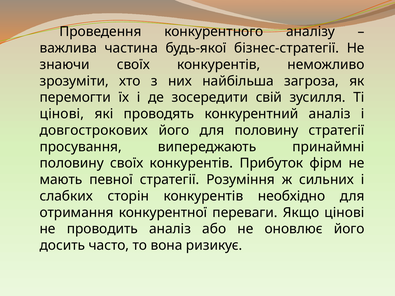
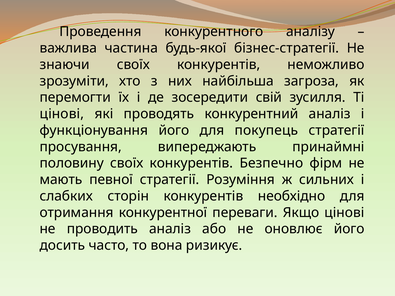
довгострокових: довгострокових -> функціонування (94, 130)
для половину: половину -> покупець (266, 130)
Прибуток: Прибуток -> Безпечно (271, 163)
